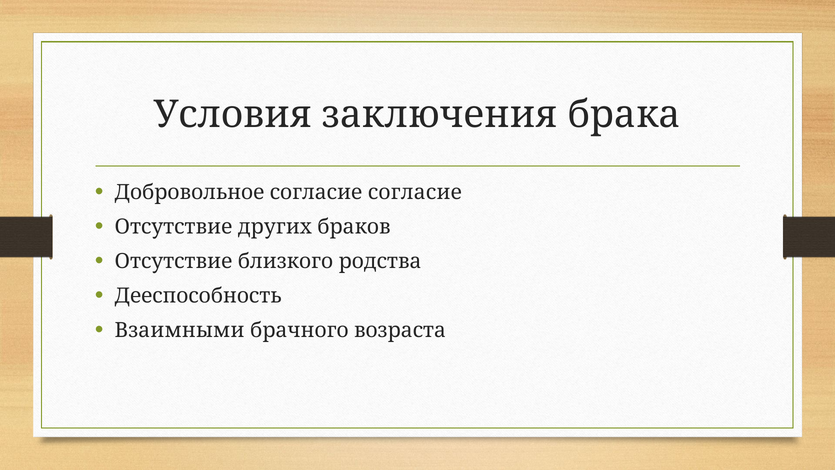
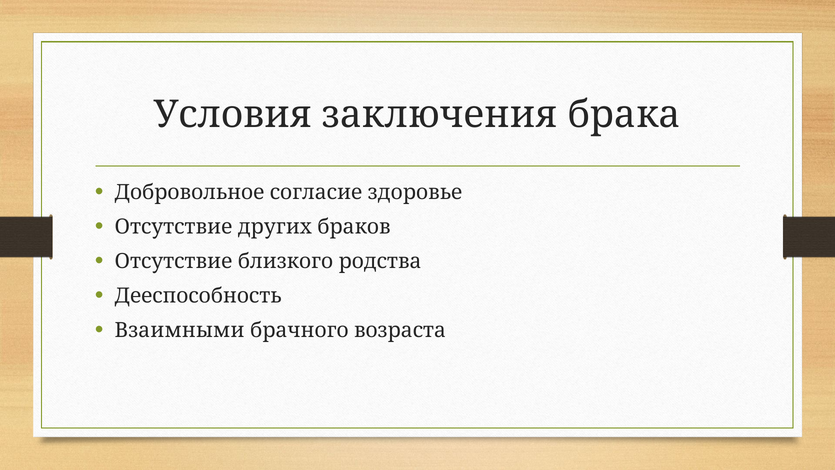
согласие согласие: согласие -> здоровье (415, 192)
